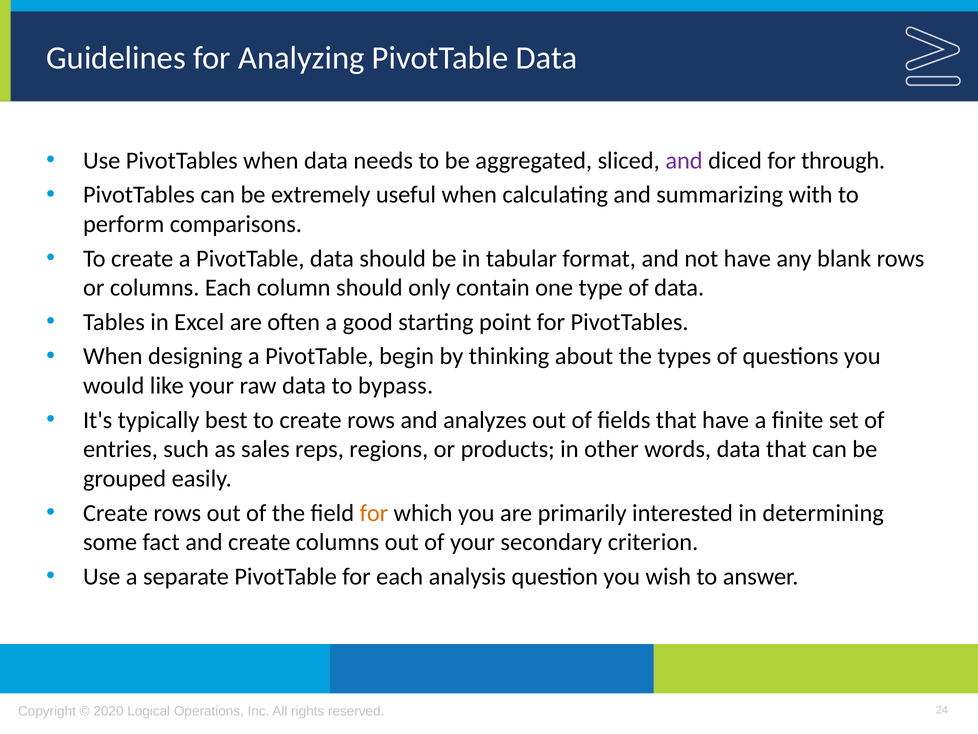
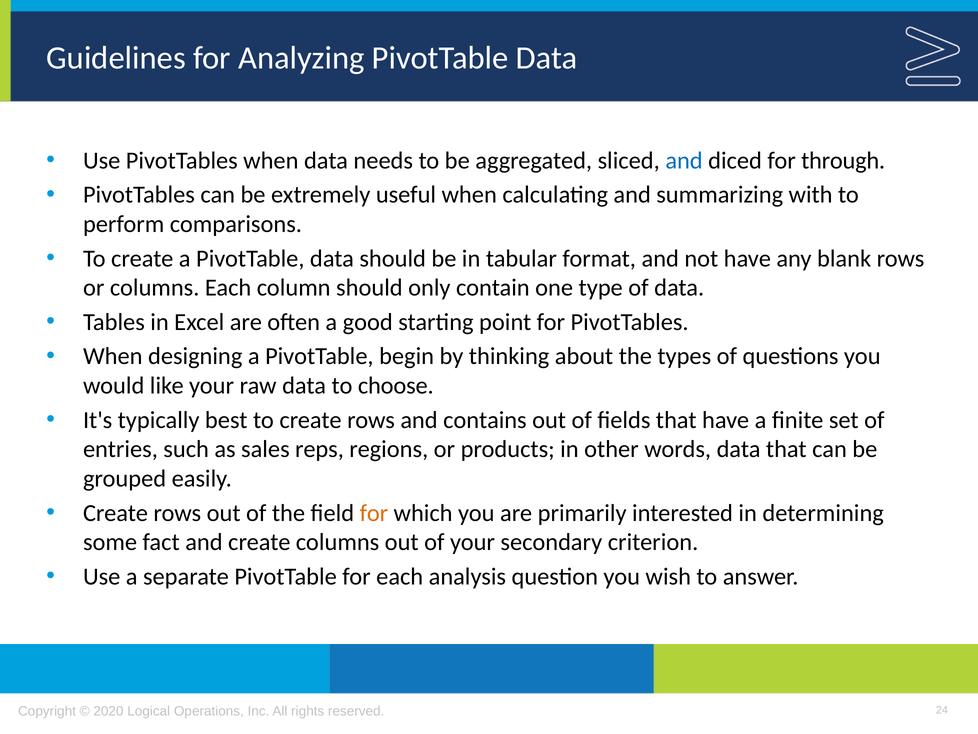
and colour: purple -> blue (684, 161)
bypass: bypass -> choose (396, 385)
analyzes: analyzes -> contains (485, 420)
